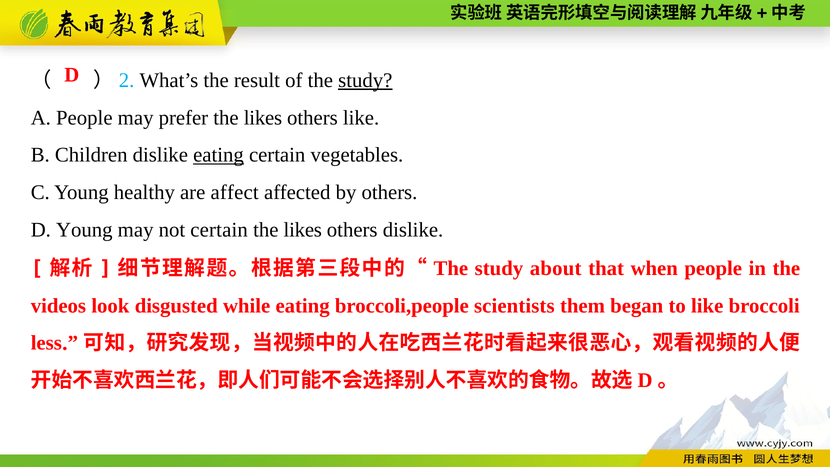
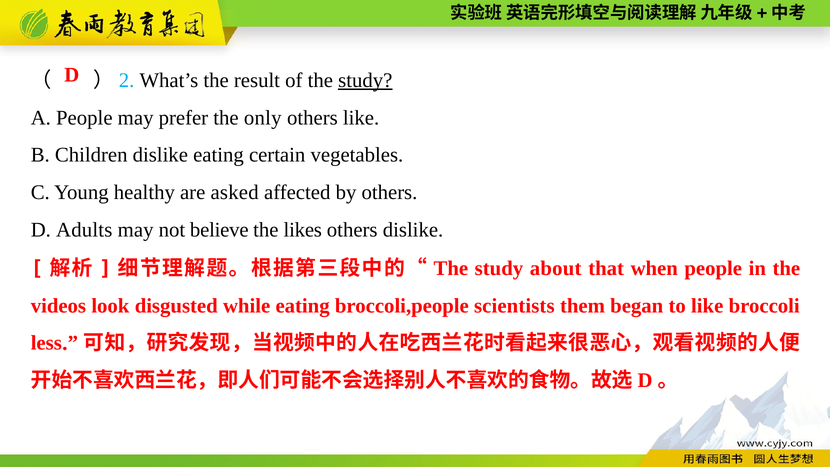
prefer the likes: likes -> only (263, 118)
eating underline: present -> none (218, 155)
affect: affect -> asked (235, 192)
D Young: Young -> Adults (84, 230)
not certain: certain -> believe (219, 230)
